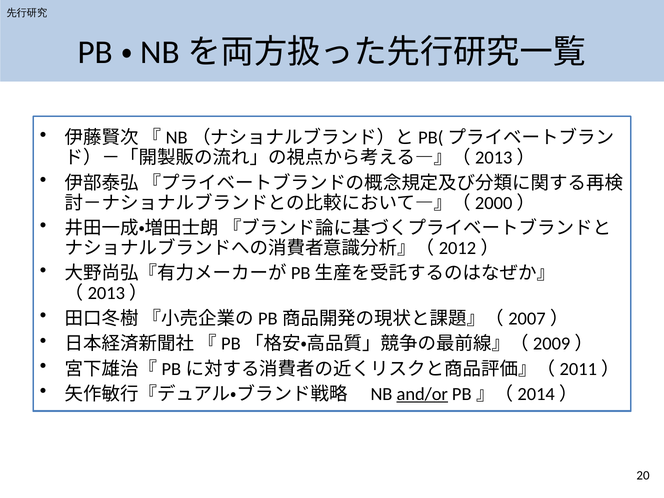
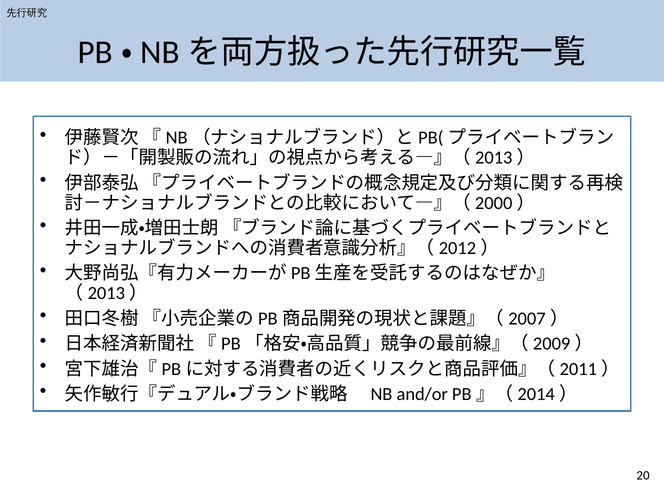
and/or underline: present -> none (422, 394)
